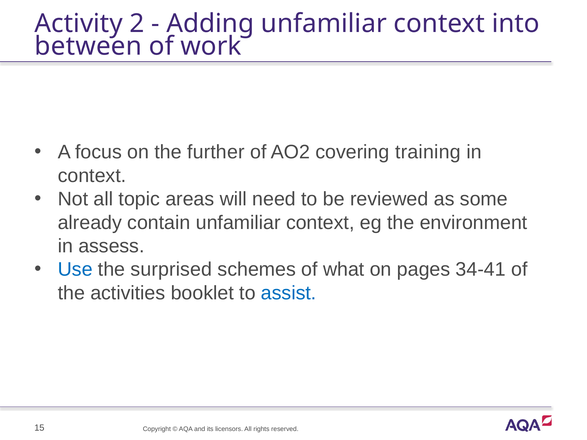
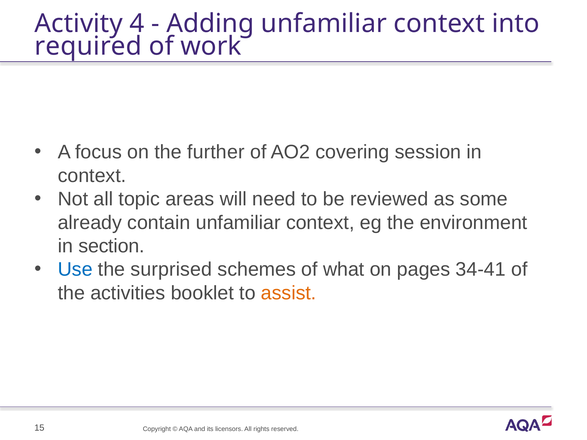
2: 2 -> 4 (137, 23)
between: between -> required (88, 46)
training: training -> session (428, 152)
assess: assess -> section (111, 246)
assist colour: blue -> orange (289, 293)
